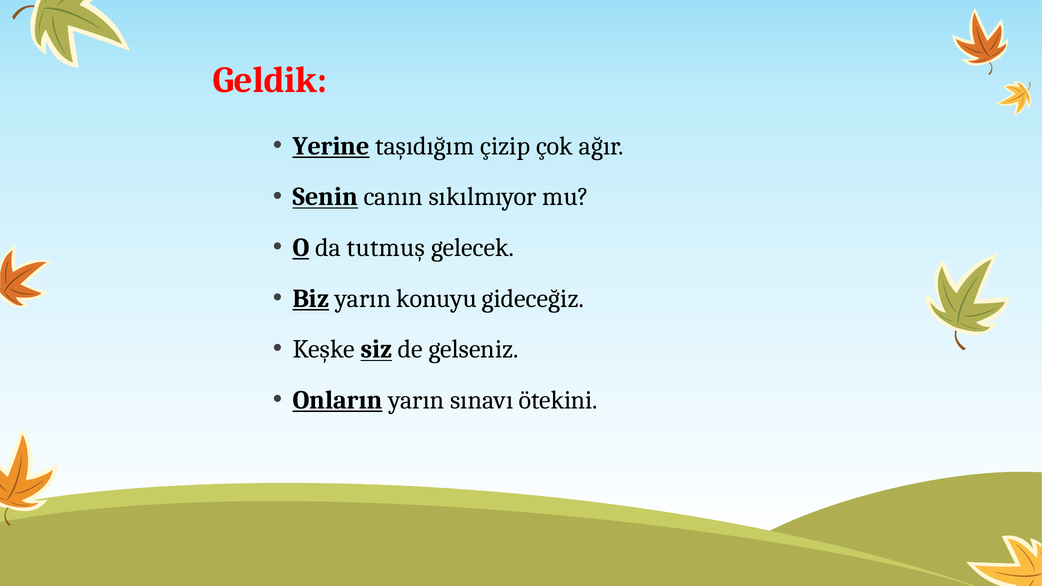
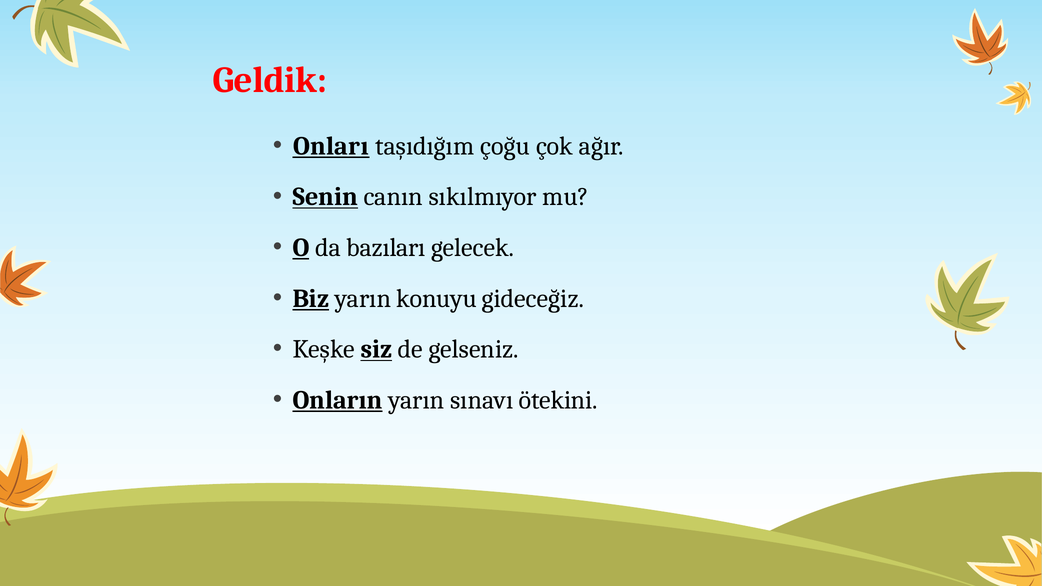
Yerine: Yerine -> Onları (331, 146)
çizip: çizip -> çoğu (505, 146)
tutmuş: tutmuş -> bazıları (386, 248)
